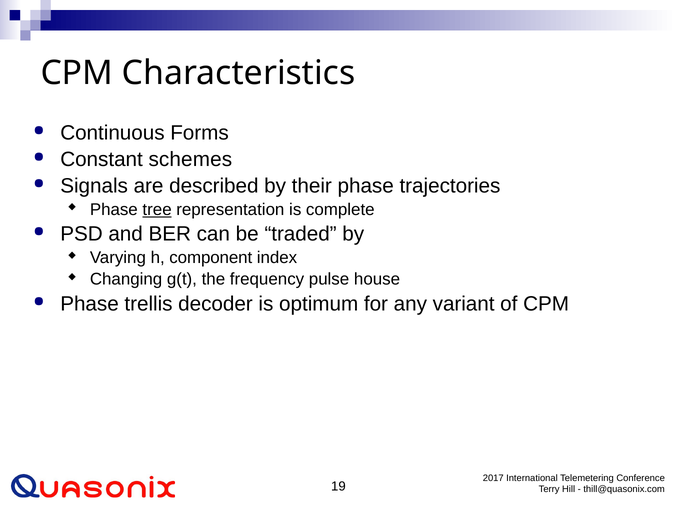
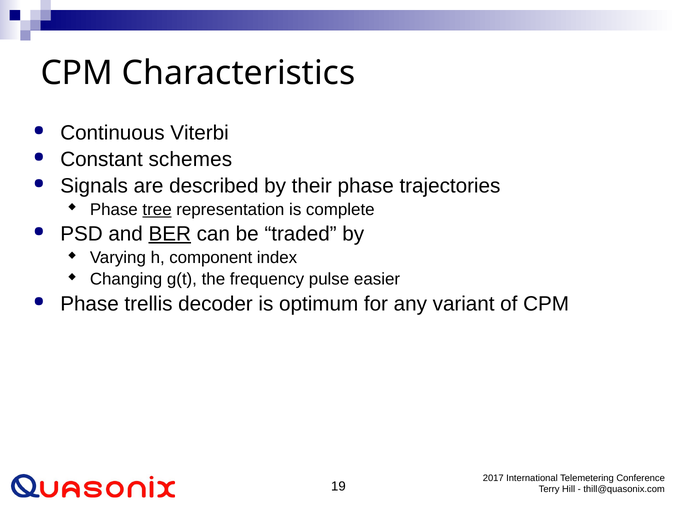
Forms: Forms -> Viterbi (200, 133)
BER underline: none -> present (170, 234)
house: house -> easier (377, 279)
